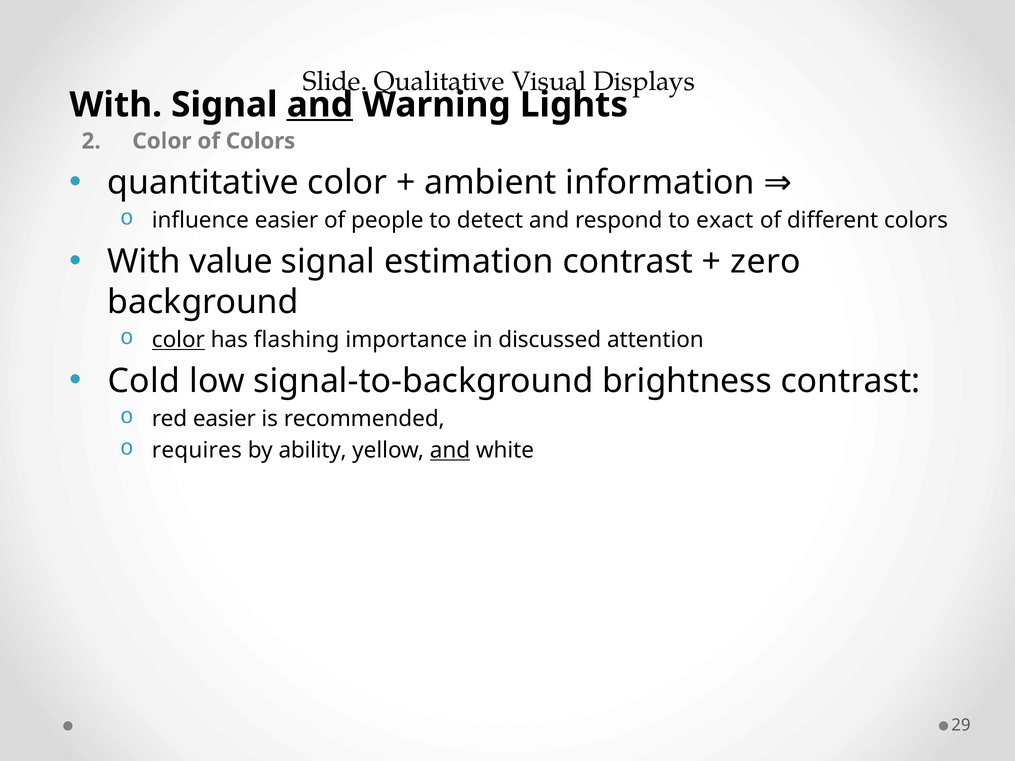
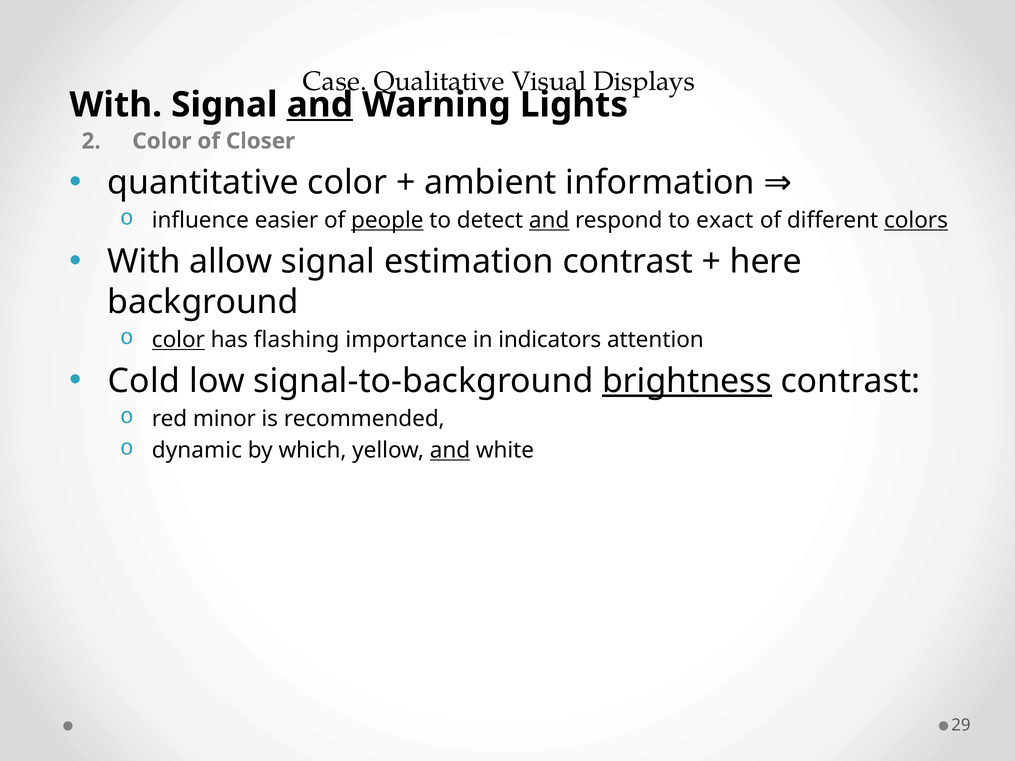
Slide: Slide -> Case (335, 82)
of Colors: Colors -> Closer (260, 141)
people underline: none -> present (387, 220)
and underline: none -> present (549, 220)
colors underline: none -> present (916, 220)
value: value -> allow (231, 262)
zero: zero -> here (766, 262)
discussed: discussed -> indicators (550, 340)
brightness underline: none -> present (687, 381)
red easier: easier -> minor (224, 419)
requires: requires -> dynamic (197, 450)
ability: ability -> which (313, 450)
